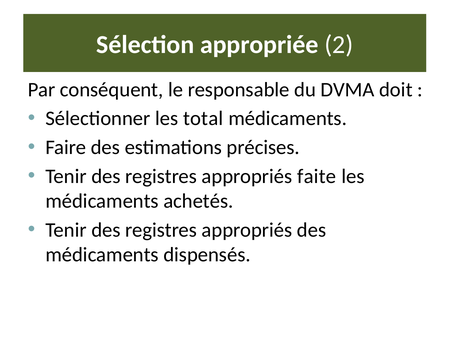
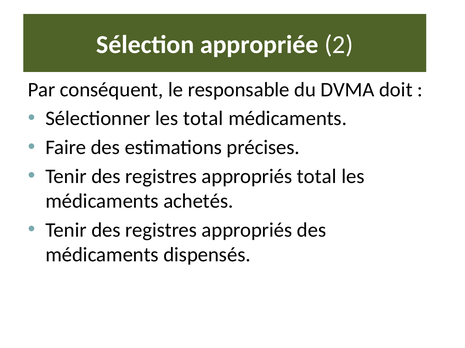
appropriés faite: faite -> total (317, 177)
